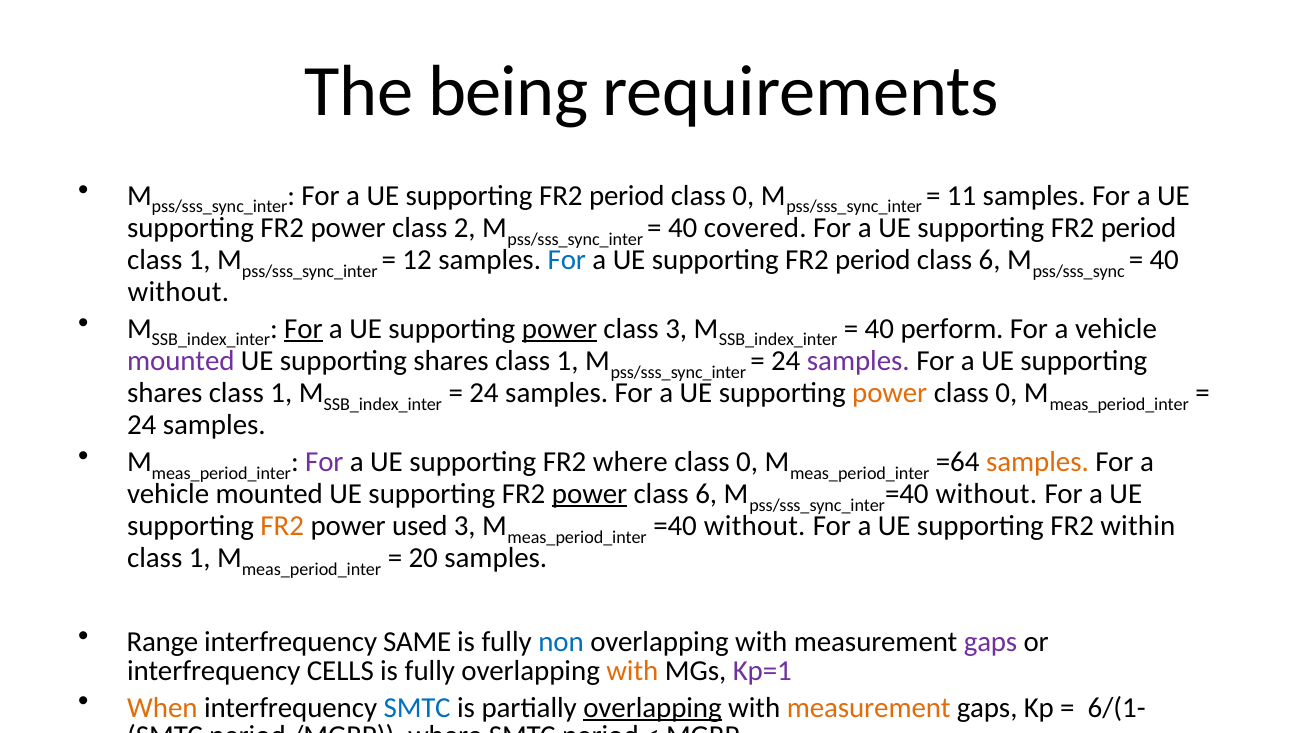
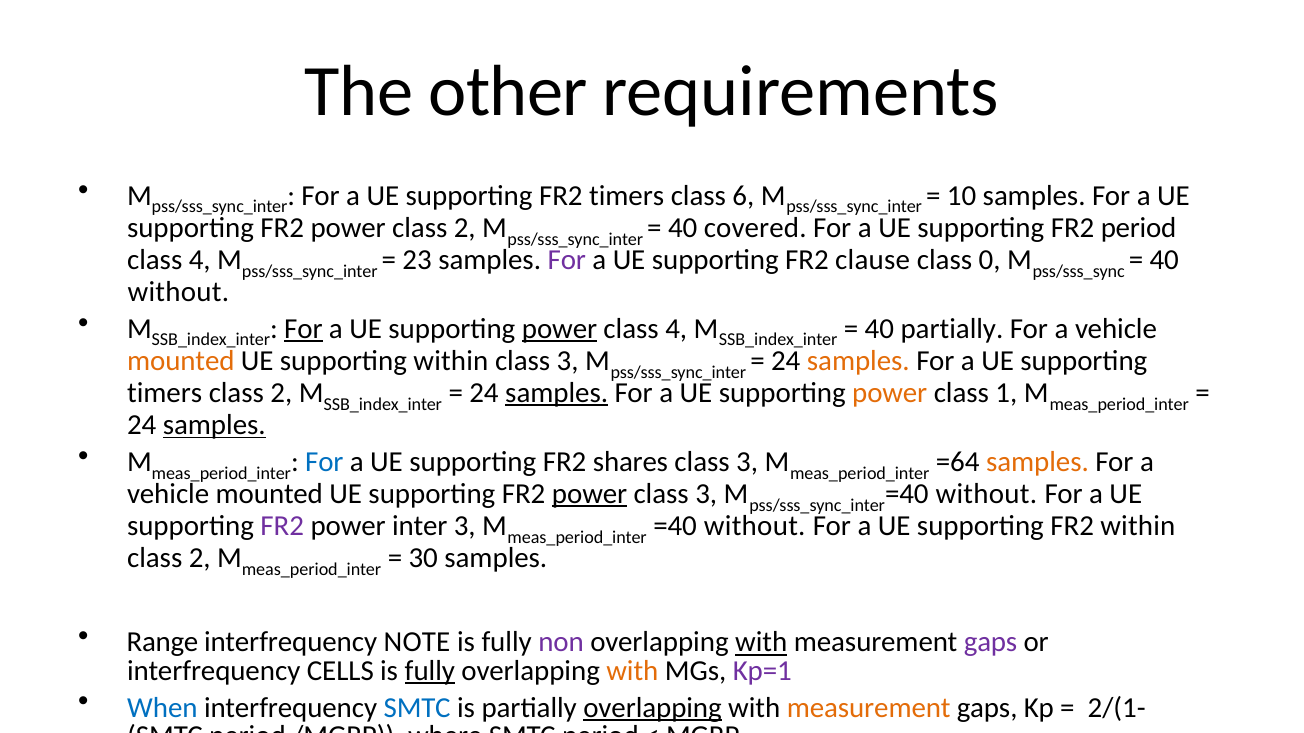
being: being -> other (508, 91)
period: period -> timers (627, 196)
0: 0 -> 6 (743, 196)
11: 11 -> 10 (962, 196)
1: 1 -> 4 (200, 260)
12: 12 -> 23 (417, 260)
For colour: blue -> purple (567, 260)
period: period -> clause (873, 260)
6: 6 -> 0 (990, 260)
3: 3 -> 4 (676, 329)
40 perform: perform -> partially (952, 329)
mounted colour: purple -> orange (181, 361)
shares: shares -> within (451, 361)
1: 1 -> 3 (568, 361)
samples colour: purple -> orange (858, 361)
shares: shares -> timers (165, 393)
1: 1 -> 2 (281, 393)
samples underline: none -> present (557, 393)
0: 0 -> 1 (1006, 393)
samples underline: none -> present (214, 425)
For colour: purple -> blue (324, 462)
FR2 where: where -> shares (630, 462)
0: 0 -> 3 (747, 462)
6: 6 -> 3 (706, 494)
FR2 colour: orange -> purple (282, 526)
used: used -> inter (420, 526)
1: 1 -> 2 (200, 559)
20: 20 -> 30 (423, 559)
SAME: SAME -> NOTE (417, 643)
non colour: blue -> purple (561, 643)
with underline: none -> present (761, 643)
fully underline: none -> present (430, 671)
When colour: orange -> blue (162, 708)
6/(1-: 6/(1- -> 2/(1- (1117, 708)
